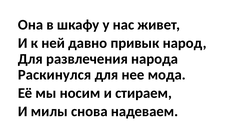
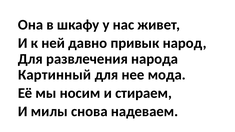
Раскинулся: Раскинулся -> Картинный (55, 75)
